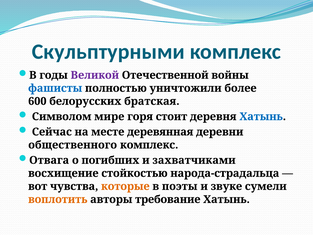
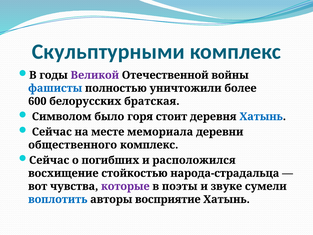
мире: мире -> было (109, 116)
деревянная: деревянная -> мемориала (160, 132)
Отвага: Отвага -> Сейчас (49, 160)
захватчиками: захватчиками -> расположился (194, 160)
которые colour: orange -> purple (125, 186)
воплотить colour: orange -> blue (58, 199)
требование: требование -> восприятие (168, 199)
